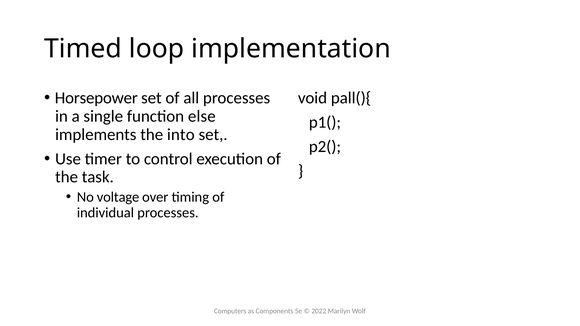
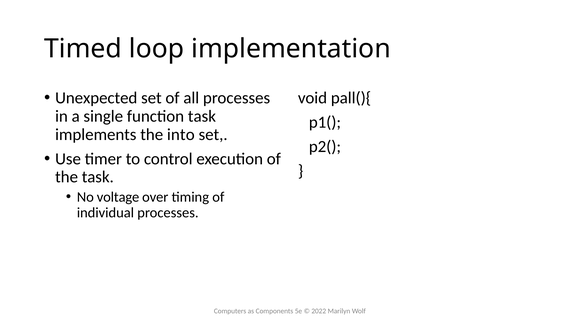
Horsepower: Horsepower -> Unexpected (96, 98)
function else: else -> task (202, 116)
